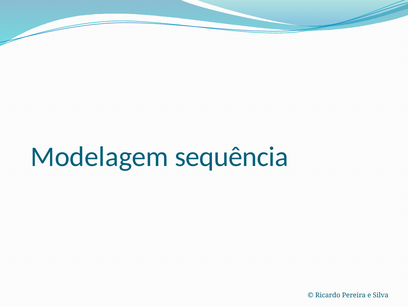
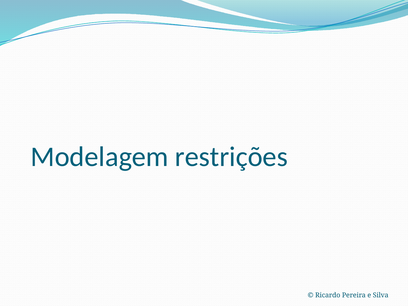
sequência: sequência -> restrições (231, 157)
